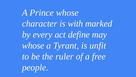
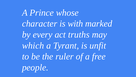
define: define -> truths (79, 34)
whose: whose -> which (33, 45)
